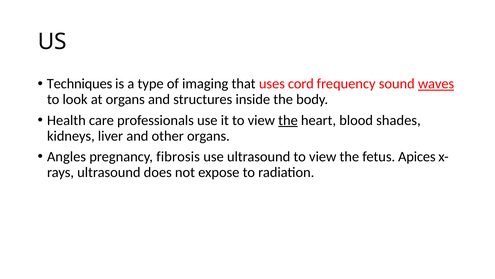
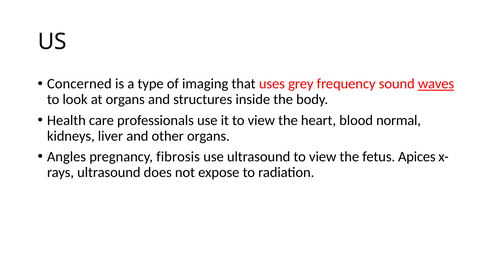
Techniques: Techniques -> Concerned (79, 84)
cord: cord -> grey (301, 84)
the underline: present -> none (288, 120)
shades: shades -> normal (399, 120)
